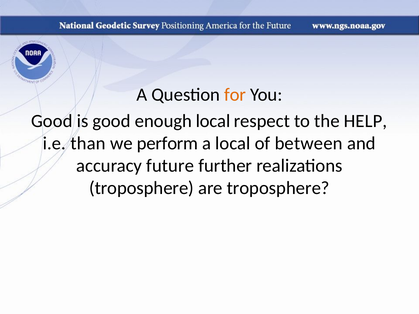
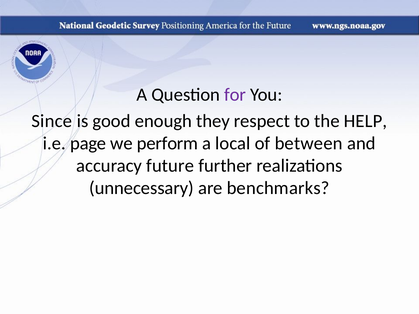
for colour: orange -> purple (235, 95)
Good: Good -> Since (52, 121)
enough local: local -> they (213, 121)
than: than -> page (88, 143)
troposphere: troposphere -> unnecessary (141, 188)
are troposphere: troposphere -> benchmarks (278, 188)
